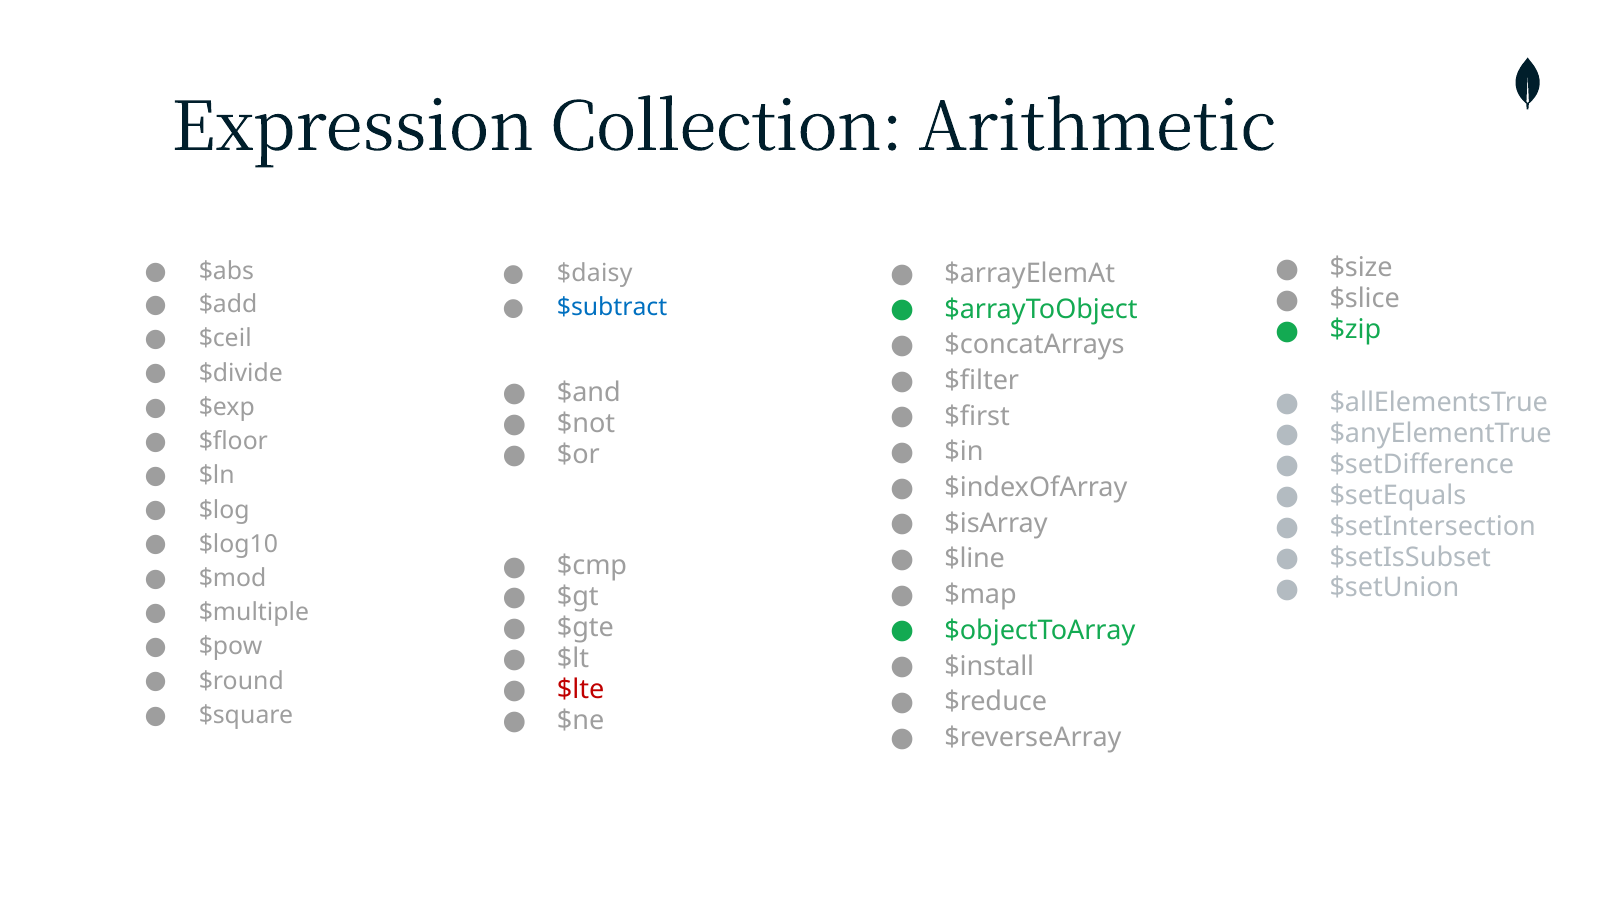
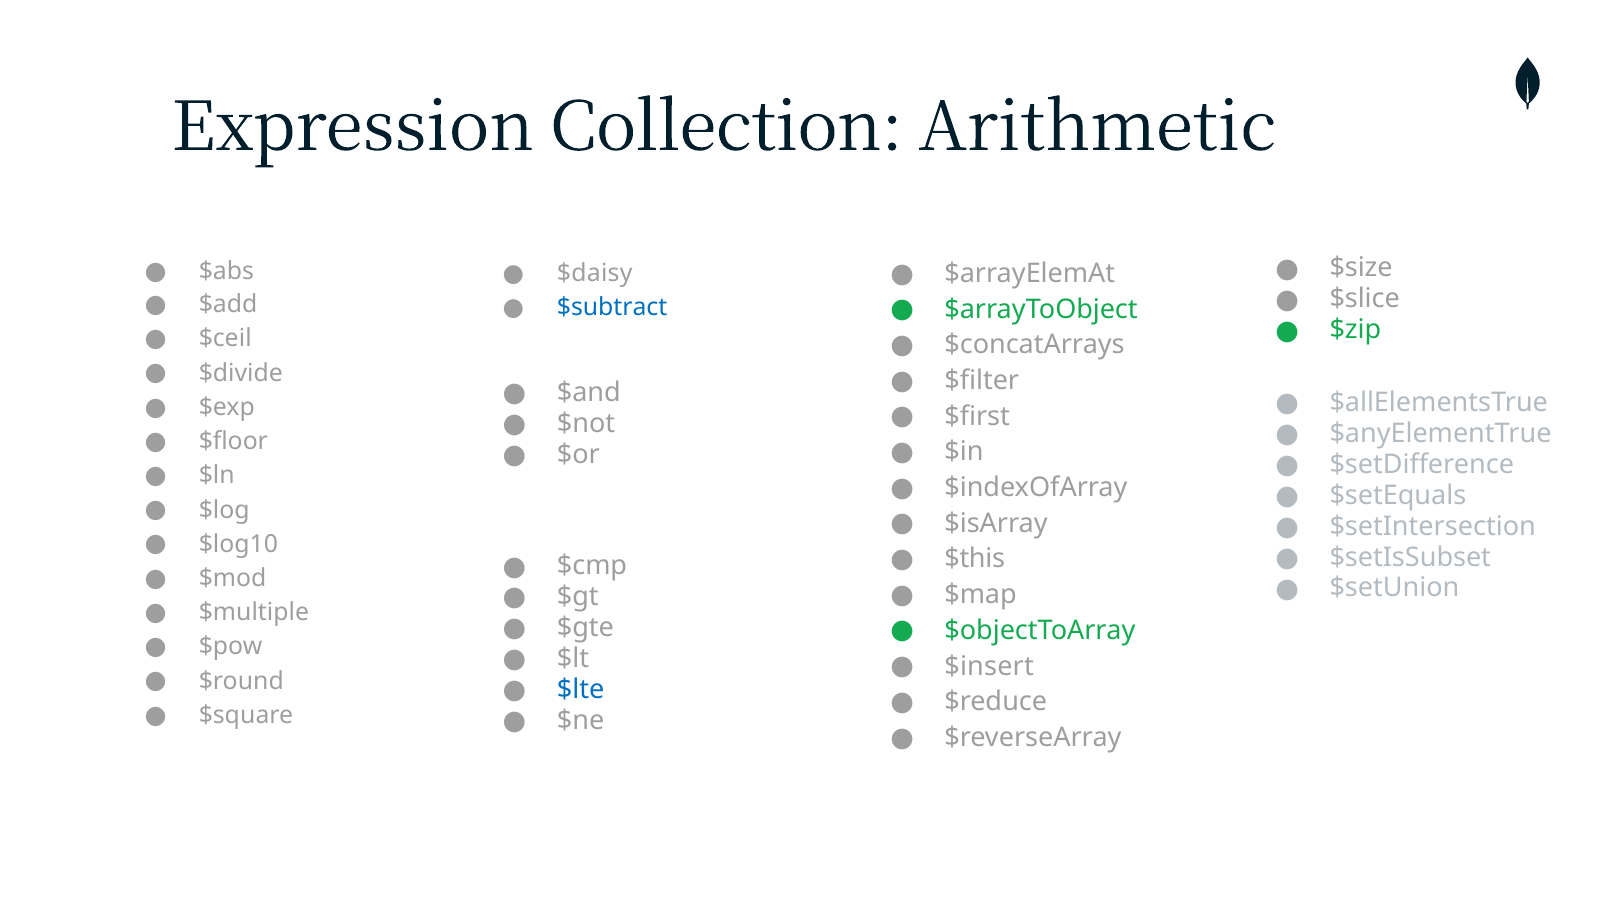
$line: $line -> $this (975, 559)
$install: $install -> $insert (989, 666)
$lte colour: red -> blue (581, 689)
